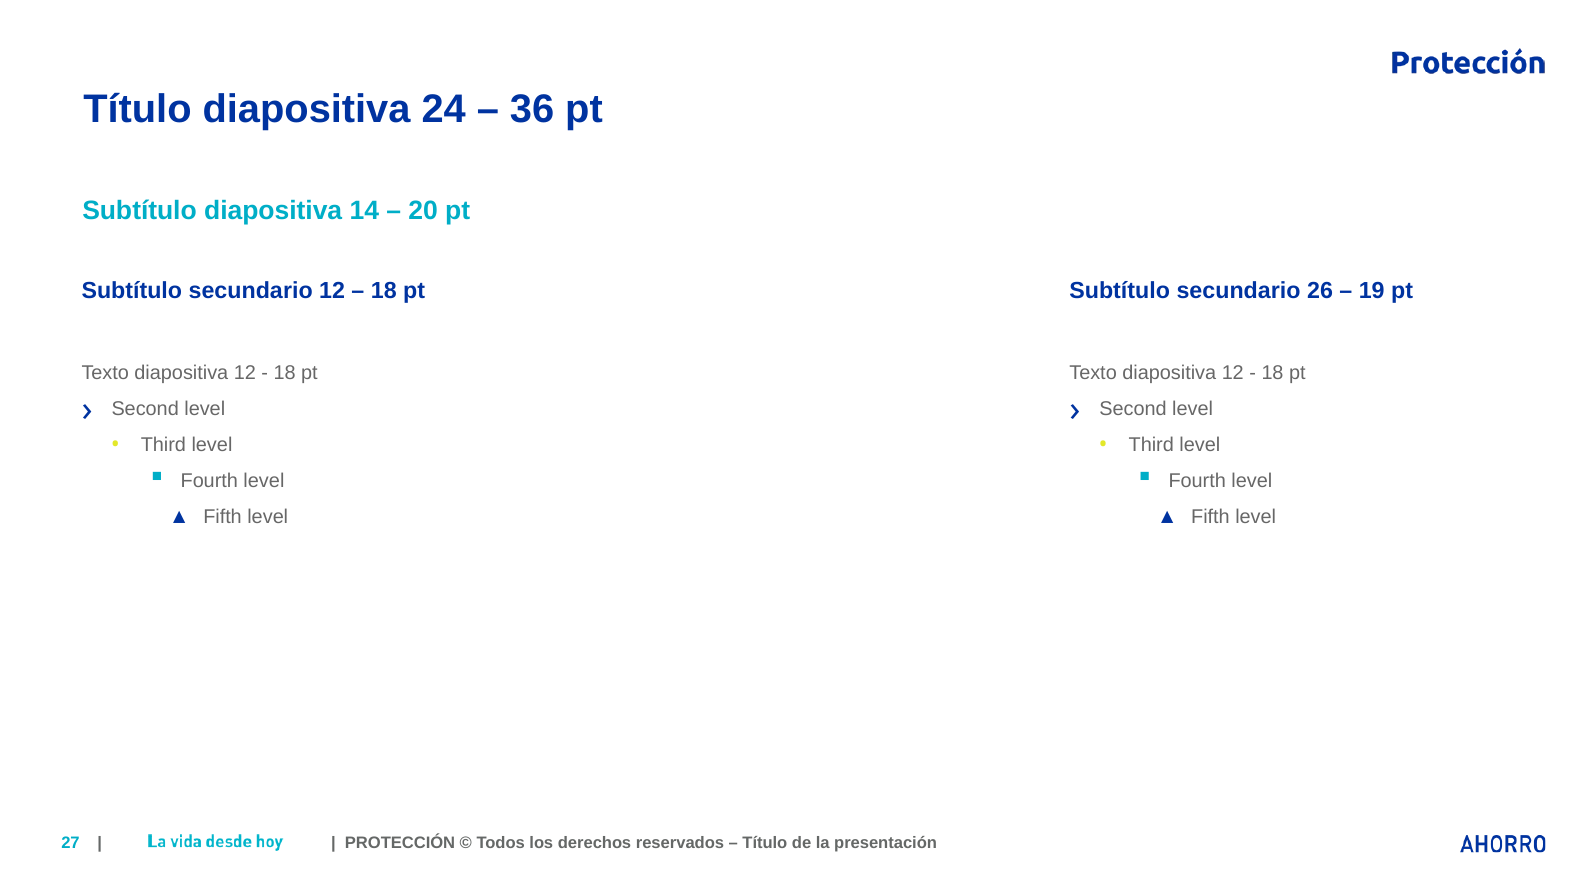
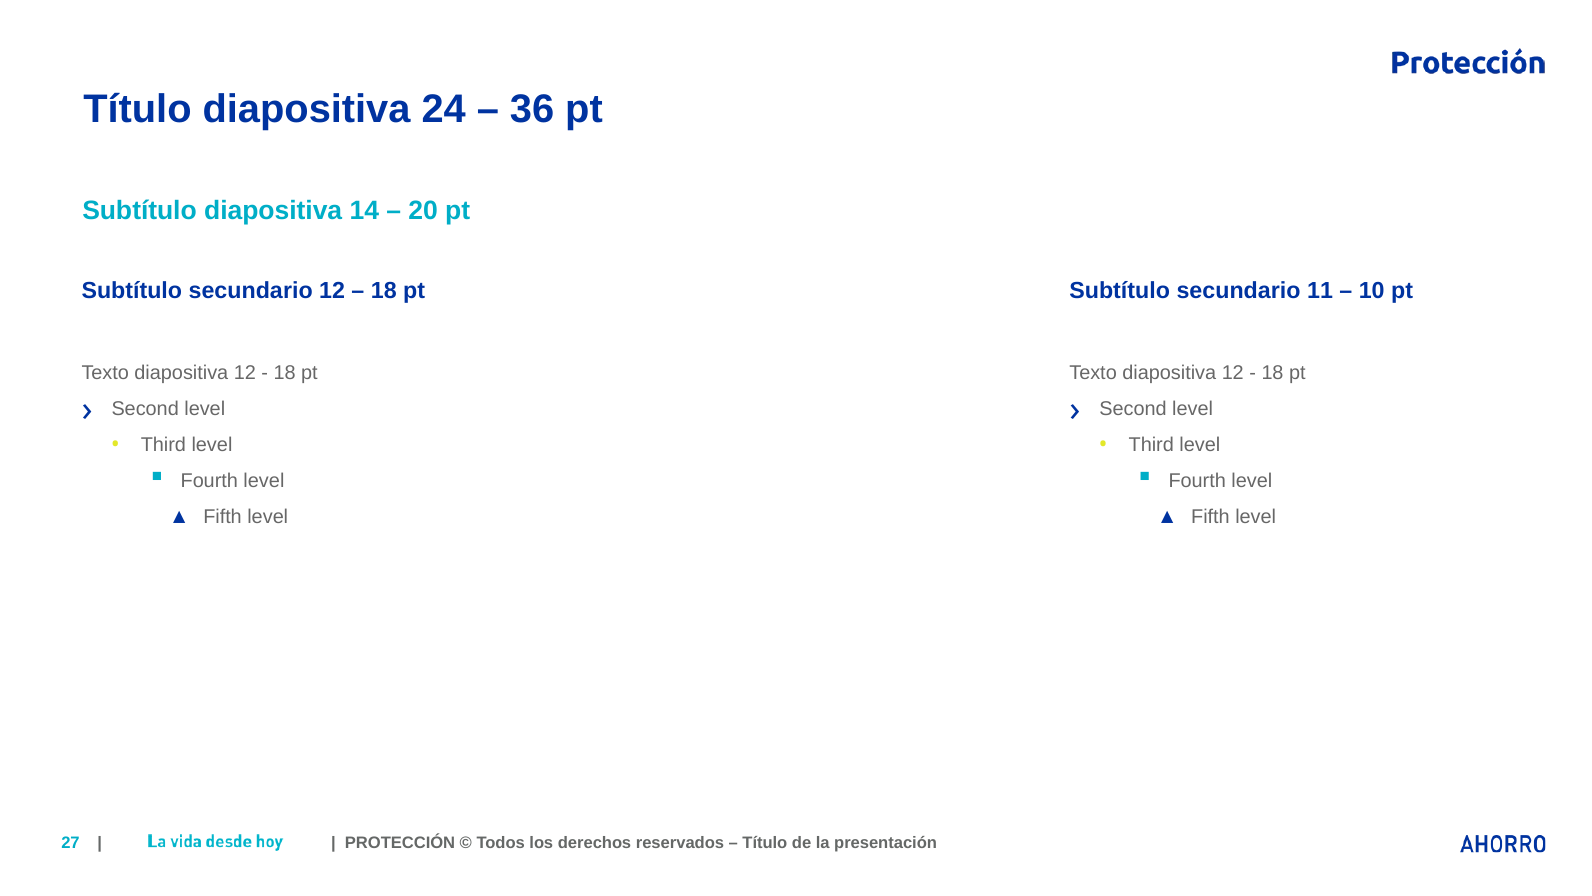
26: 26 -> 11 (1320, 291)
19: 19 -> 10 (1372, 291)
